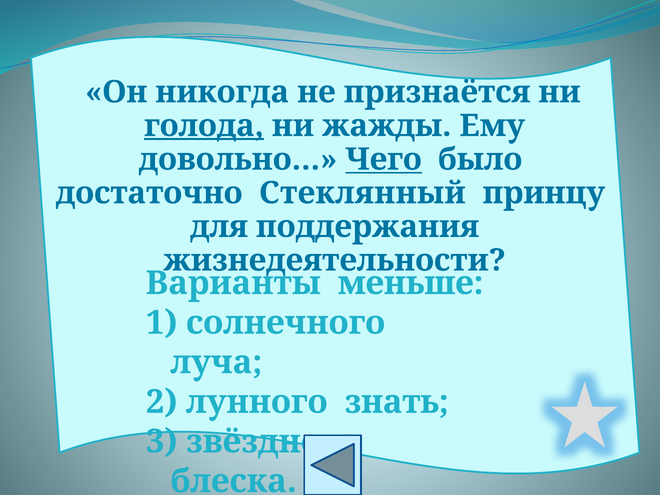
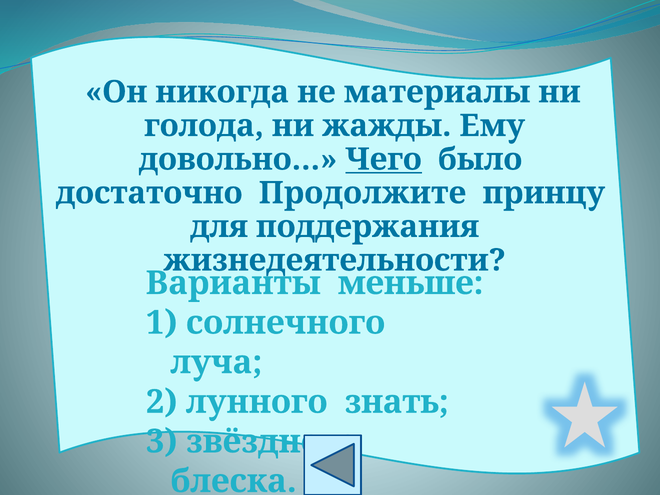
признаётся: признаётся -> материалы (437, 92)
голода underline: present -> none (204, 126)
Стеклянный: Стеклянный -> Продолжите (362, 193)
